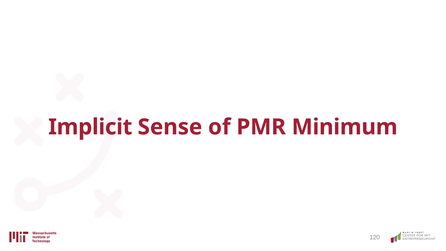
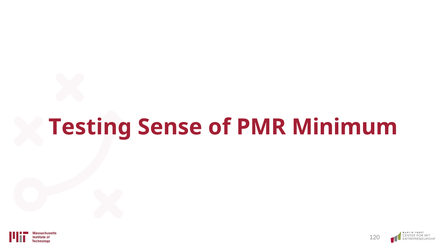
Implicit: Implicit -> Testing (90, 127)
